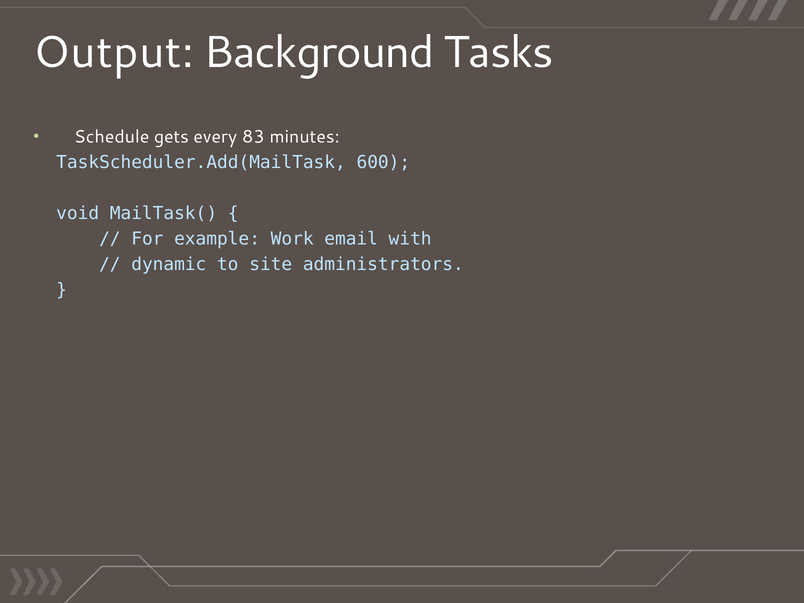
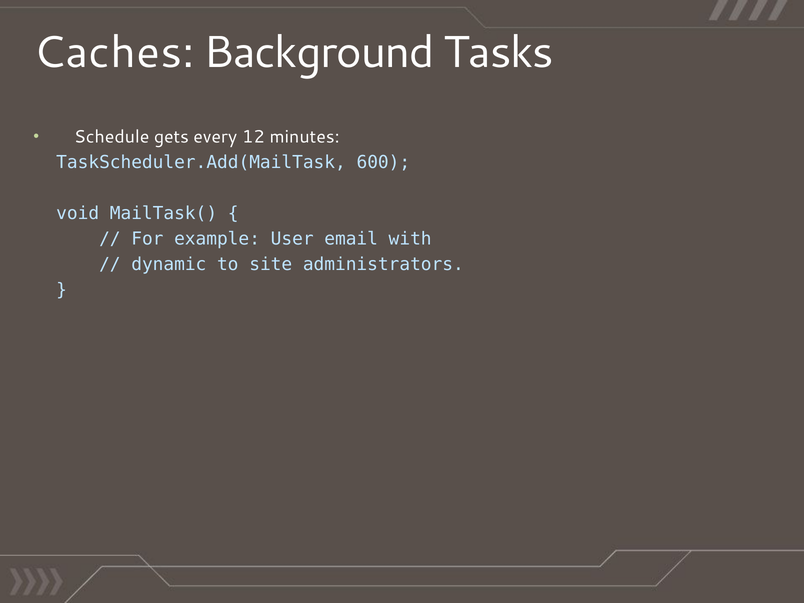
Output: Output -> Caches (114, 52)
83: 83 -> 12 (253, 137)
Work: Work -> User (292, 239)
